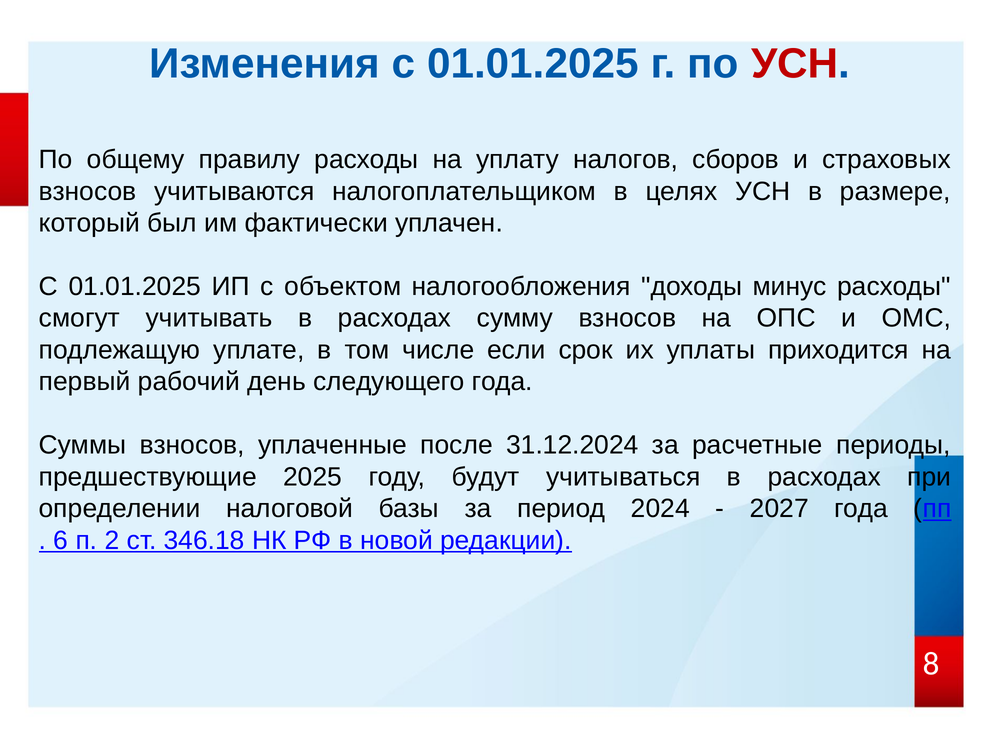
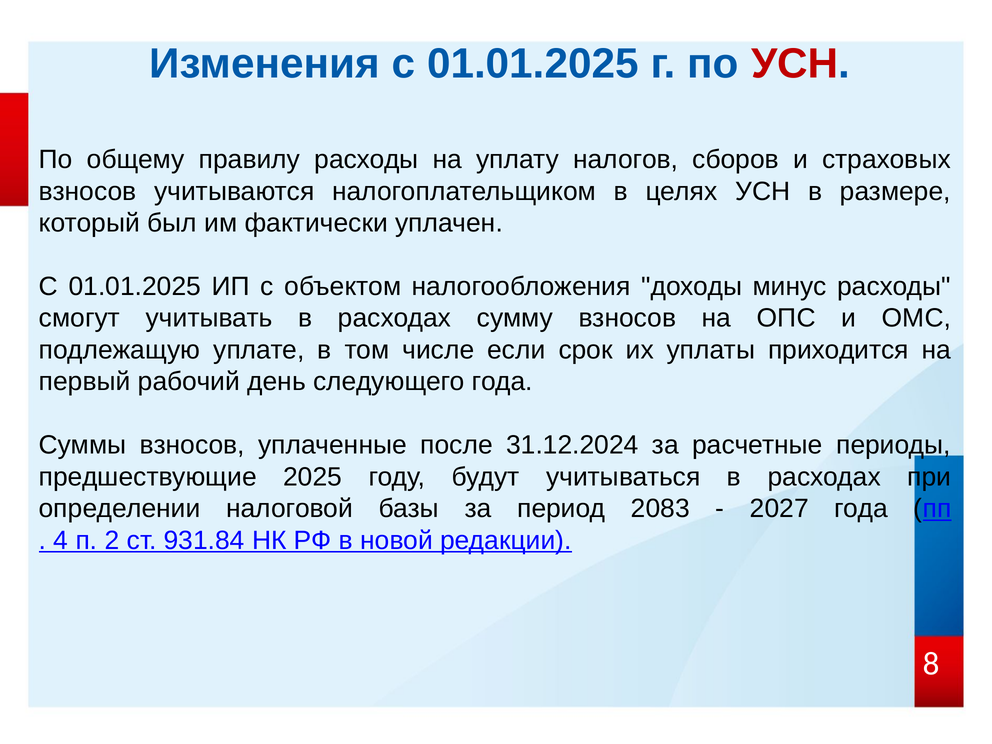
2024: 2024 -> 2083 (660, 509)
6: 6 -> 4 (61, 540)
346.18: 346.18 -> 931.84 (204, 540)
